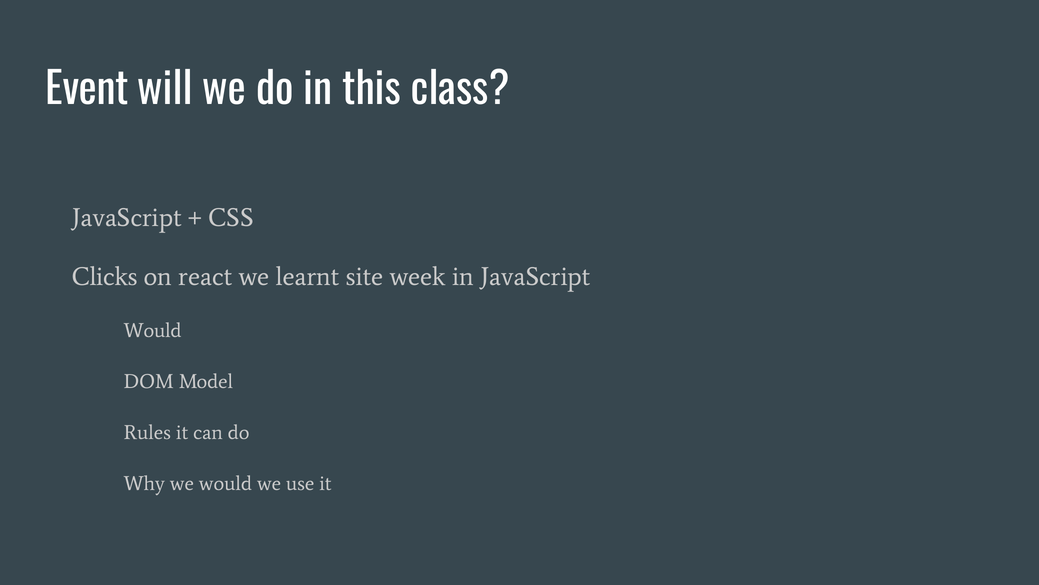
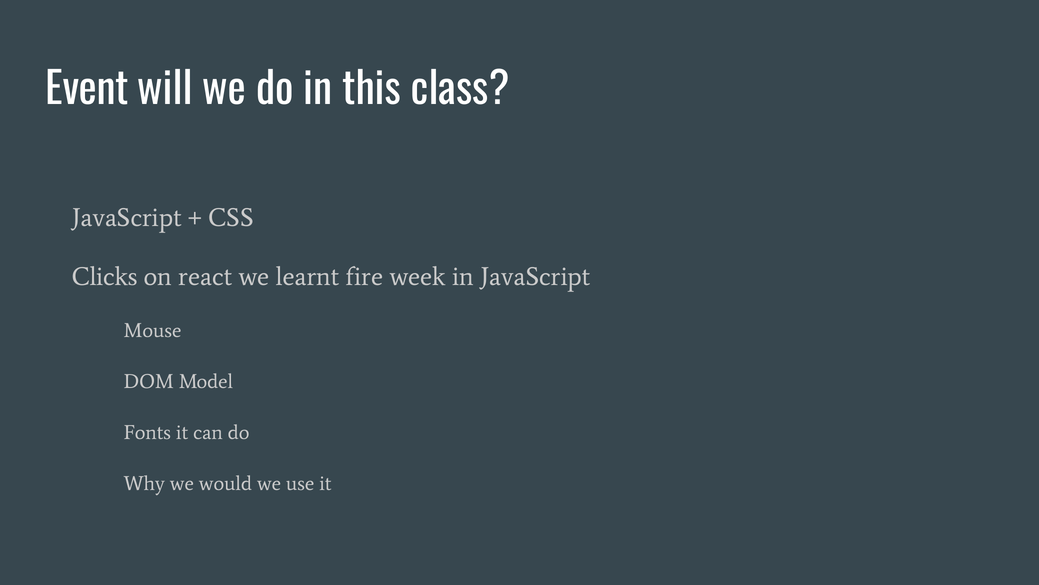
site: site -> fire (365, 277)
Would: Would -> Mouse (153, 331)
Rules: Rules -> Fonts (147, 432)
